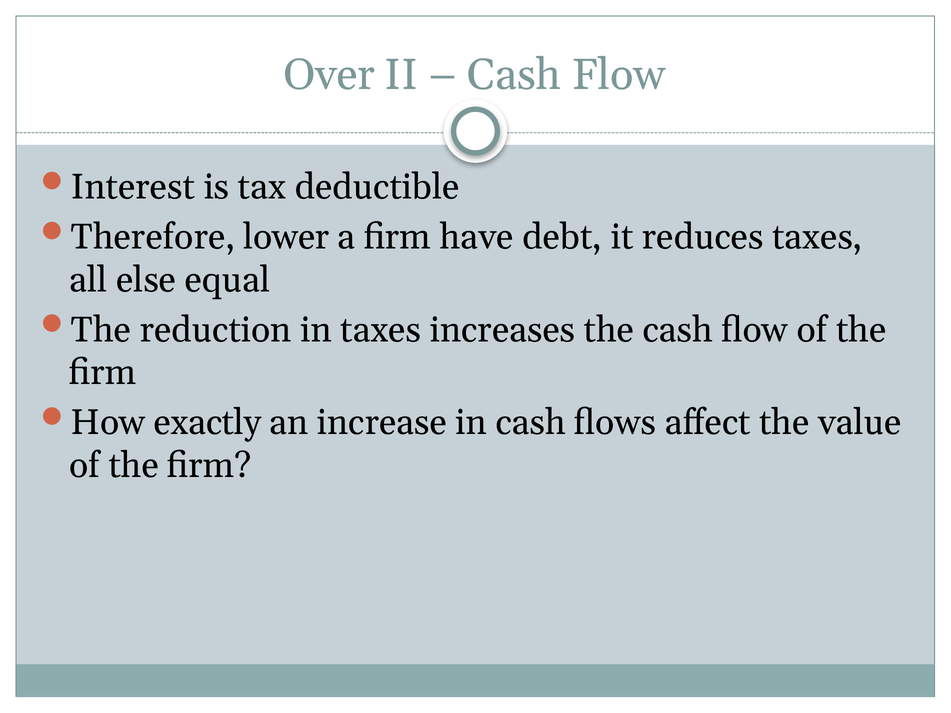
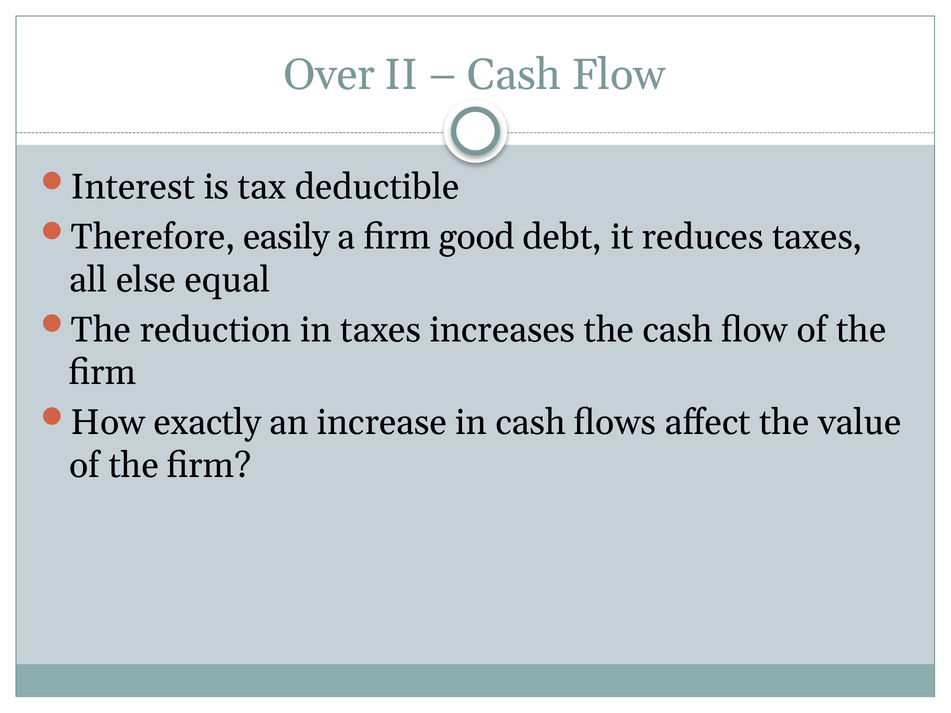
lower: lower -> easily (287, 237)
have: have -> good (477, 237)
